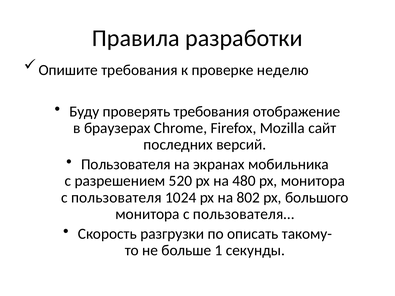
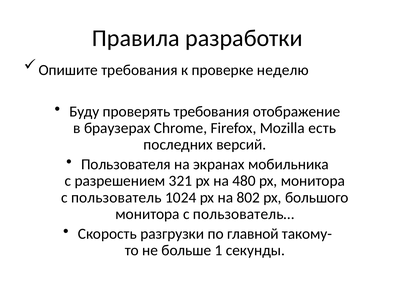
сайт: сайт -> есть (322, 128)
520: 520 -> 321 (180, 181)
с пользователя: пользователя -> пользователь (116, 198)
пользователя…: пользователя… -> пользователь… (244, 214)
описать: описать -> главной (253, 234)
